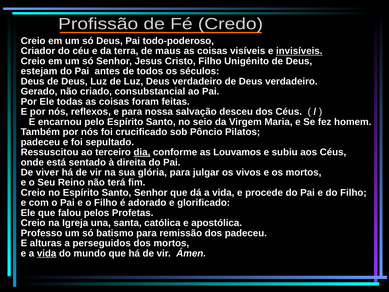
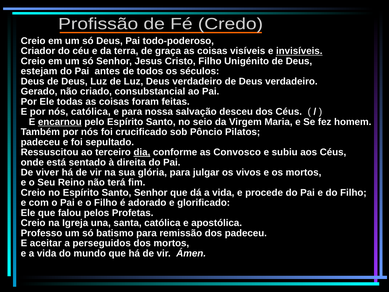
maus: maus -> graça (168, 51)
nós reflexos: reflexos -> católica (91, 112)
encarnou underline: none -> present (60, 122)
Louvamos: Louvamos -> Convosco (237, 152)
alturas: alturas -> aceitar (46, 243)
vida underline: present -> none (47, 253)
